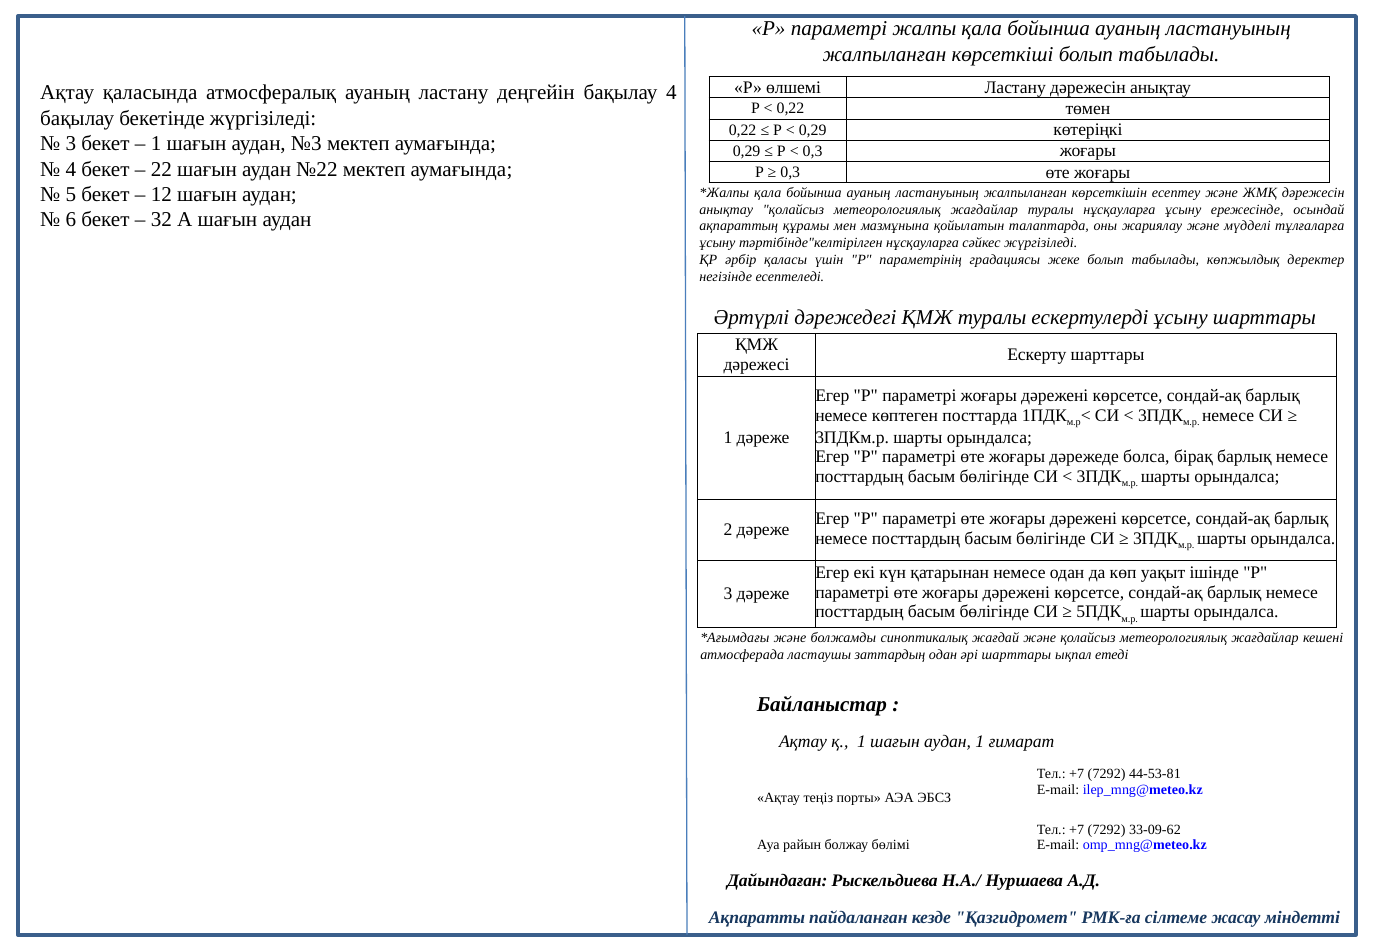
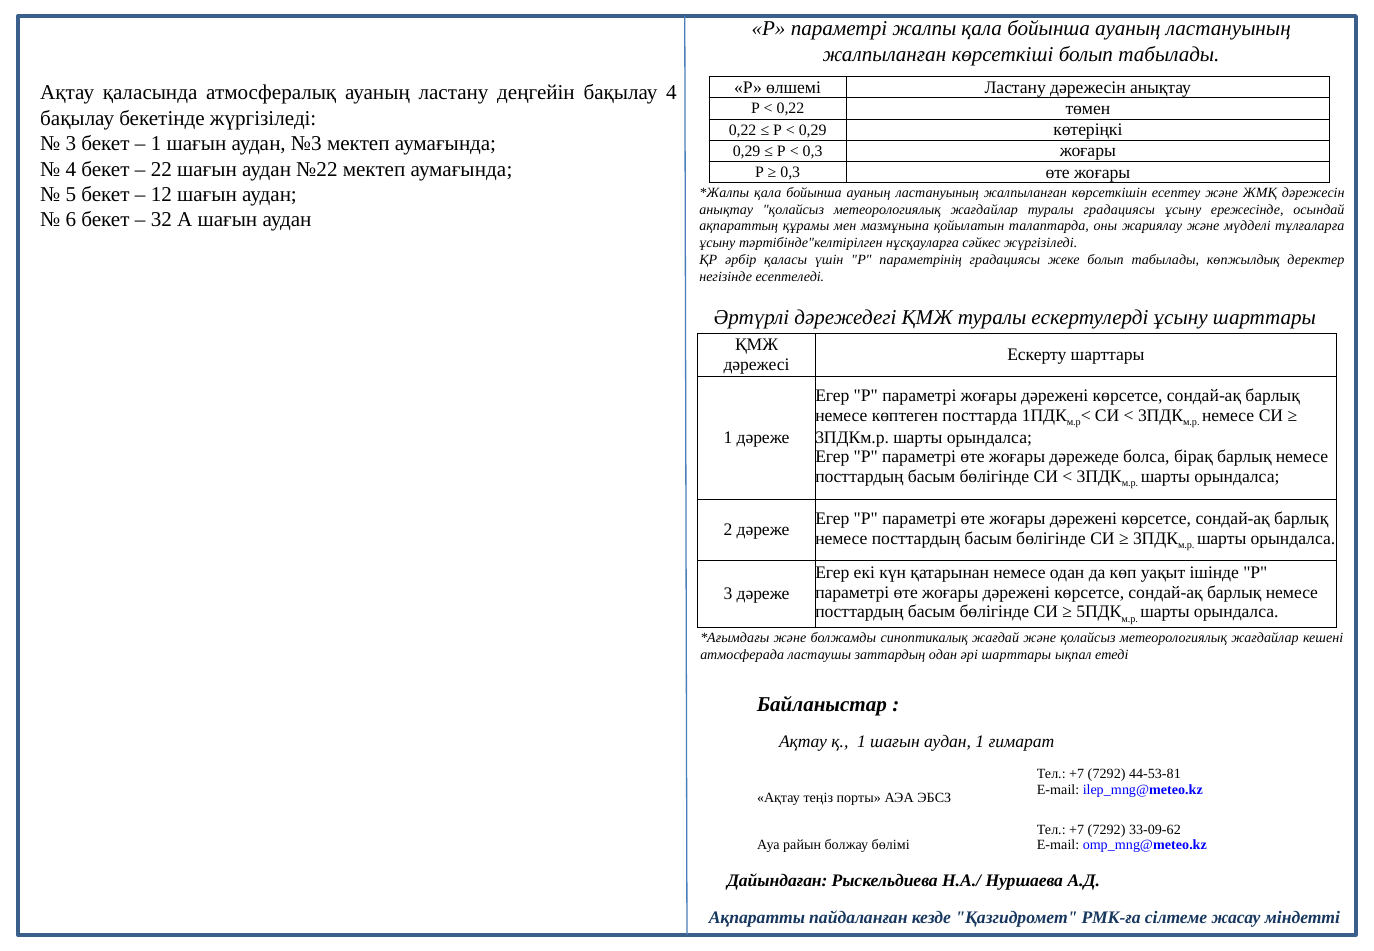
туралы нұсқауларға: нұсқауларға -> градациясы (1119, 210)
